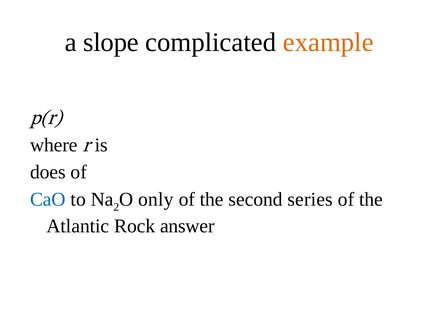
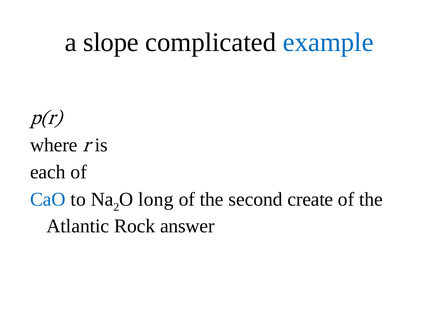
example colour: orange -> blue (328, 42)
does: does -> each (48, 172)
only: only -> long (156, 200)
series: series -> create (310, 200)
